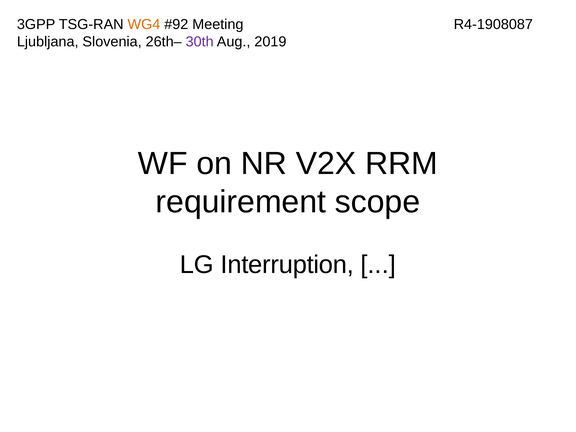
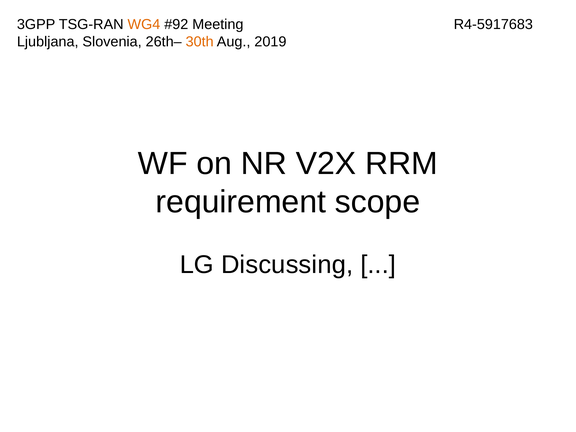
R4-1908087: R4-1908087 -> R4-5917683 (493, 24)
30th colour: purple -> orange (200, 42)
Interruption: Interruption -> Discussing (287, 265)
